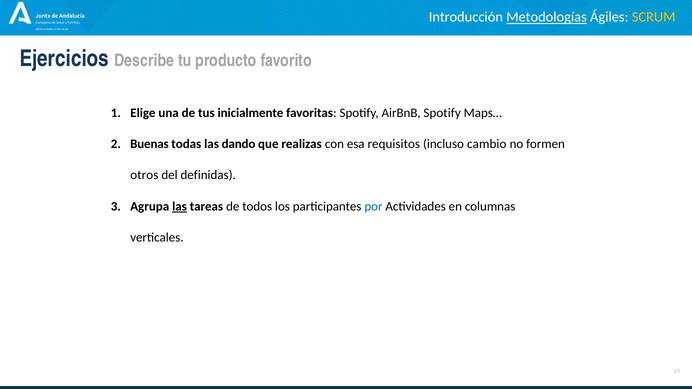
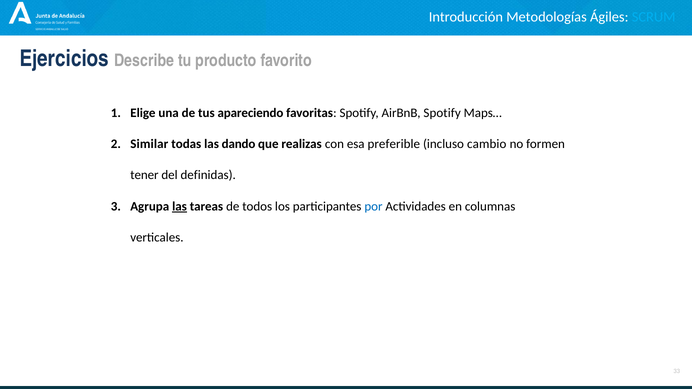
Metodologías underline: present -> none (547, 17)
SCRUM colour: yellow -> light blue (654, 17)
inicialmente: inicialmente -> apareciendo (250, 113)
Buenas: Buenas -> Similar (149, 144)
requisitos: requisitos -> preferible (394, 144)
otros: otros -> tener (144, 175)
